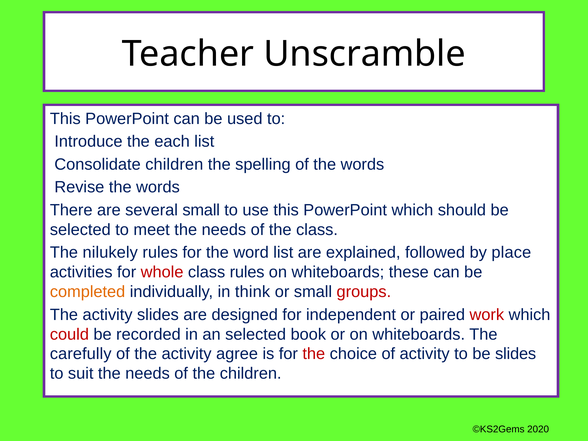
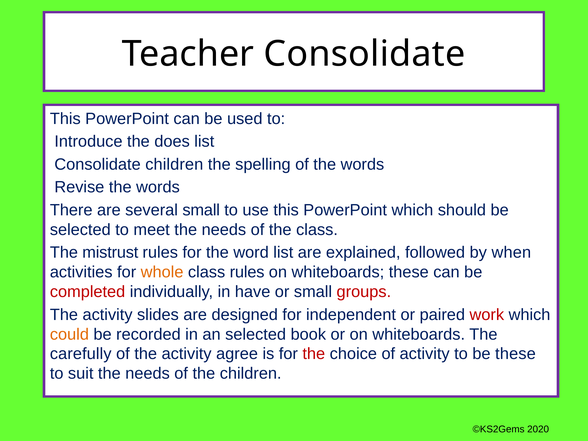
Teacher Unscramble: Unscramble -> Consolidate (364, 54)
each: each -> does (172, 141)
nilukely: nilukely -> mistrust (110, 253)
place: place -> when (511, 253)
whole colour: red -> orange (162, 272)
completed colour: orange -> red (88, 292)
think: think -> have (253, 292)
could colour: red -> orange (69, 334)
be slides: slides -> these (515, 354)
